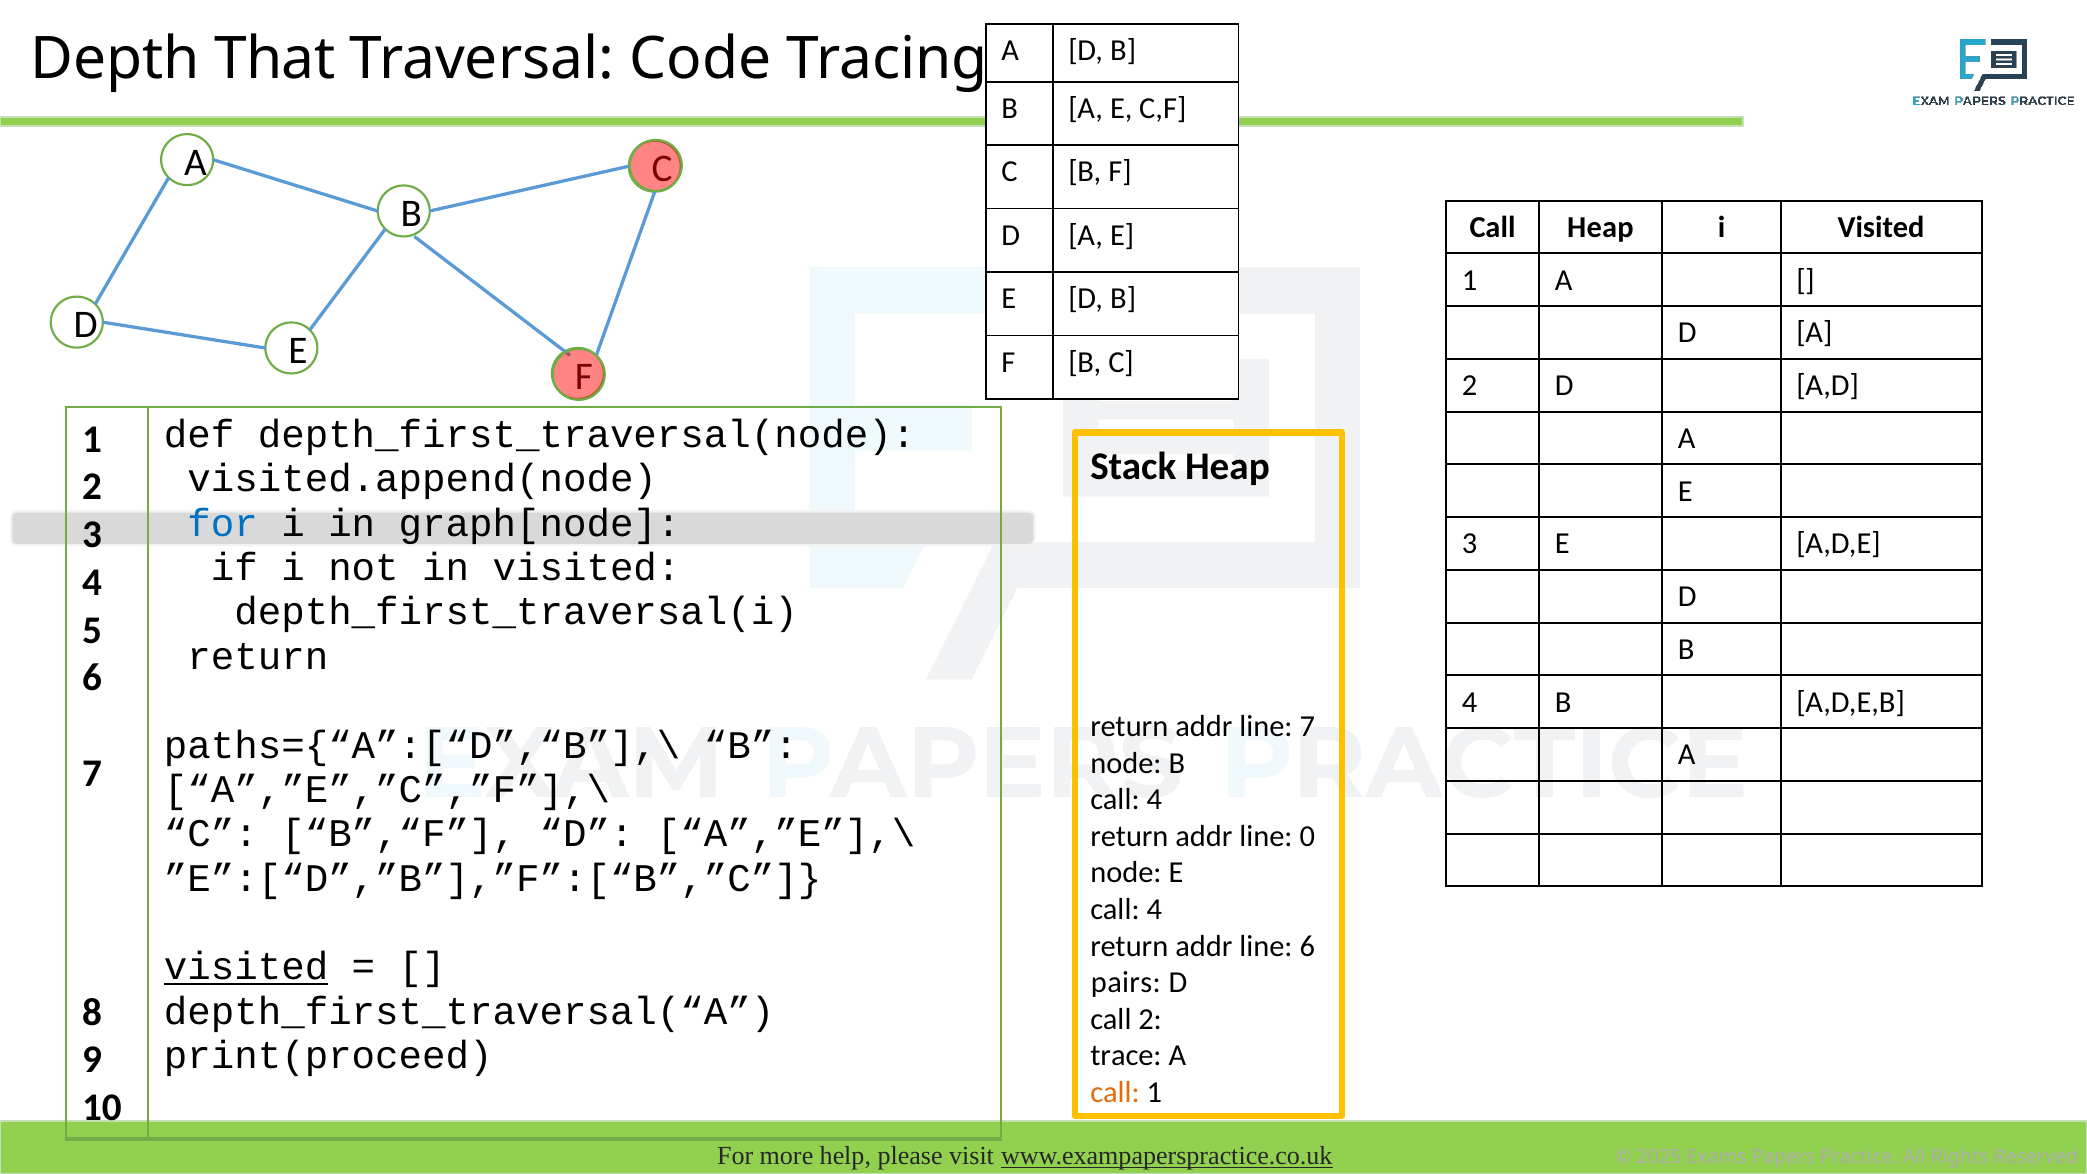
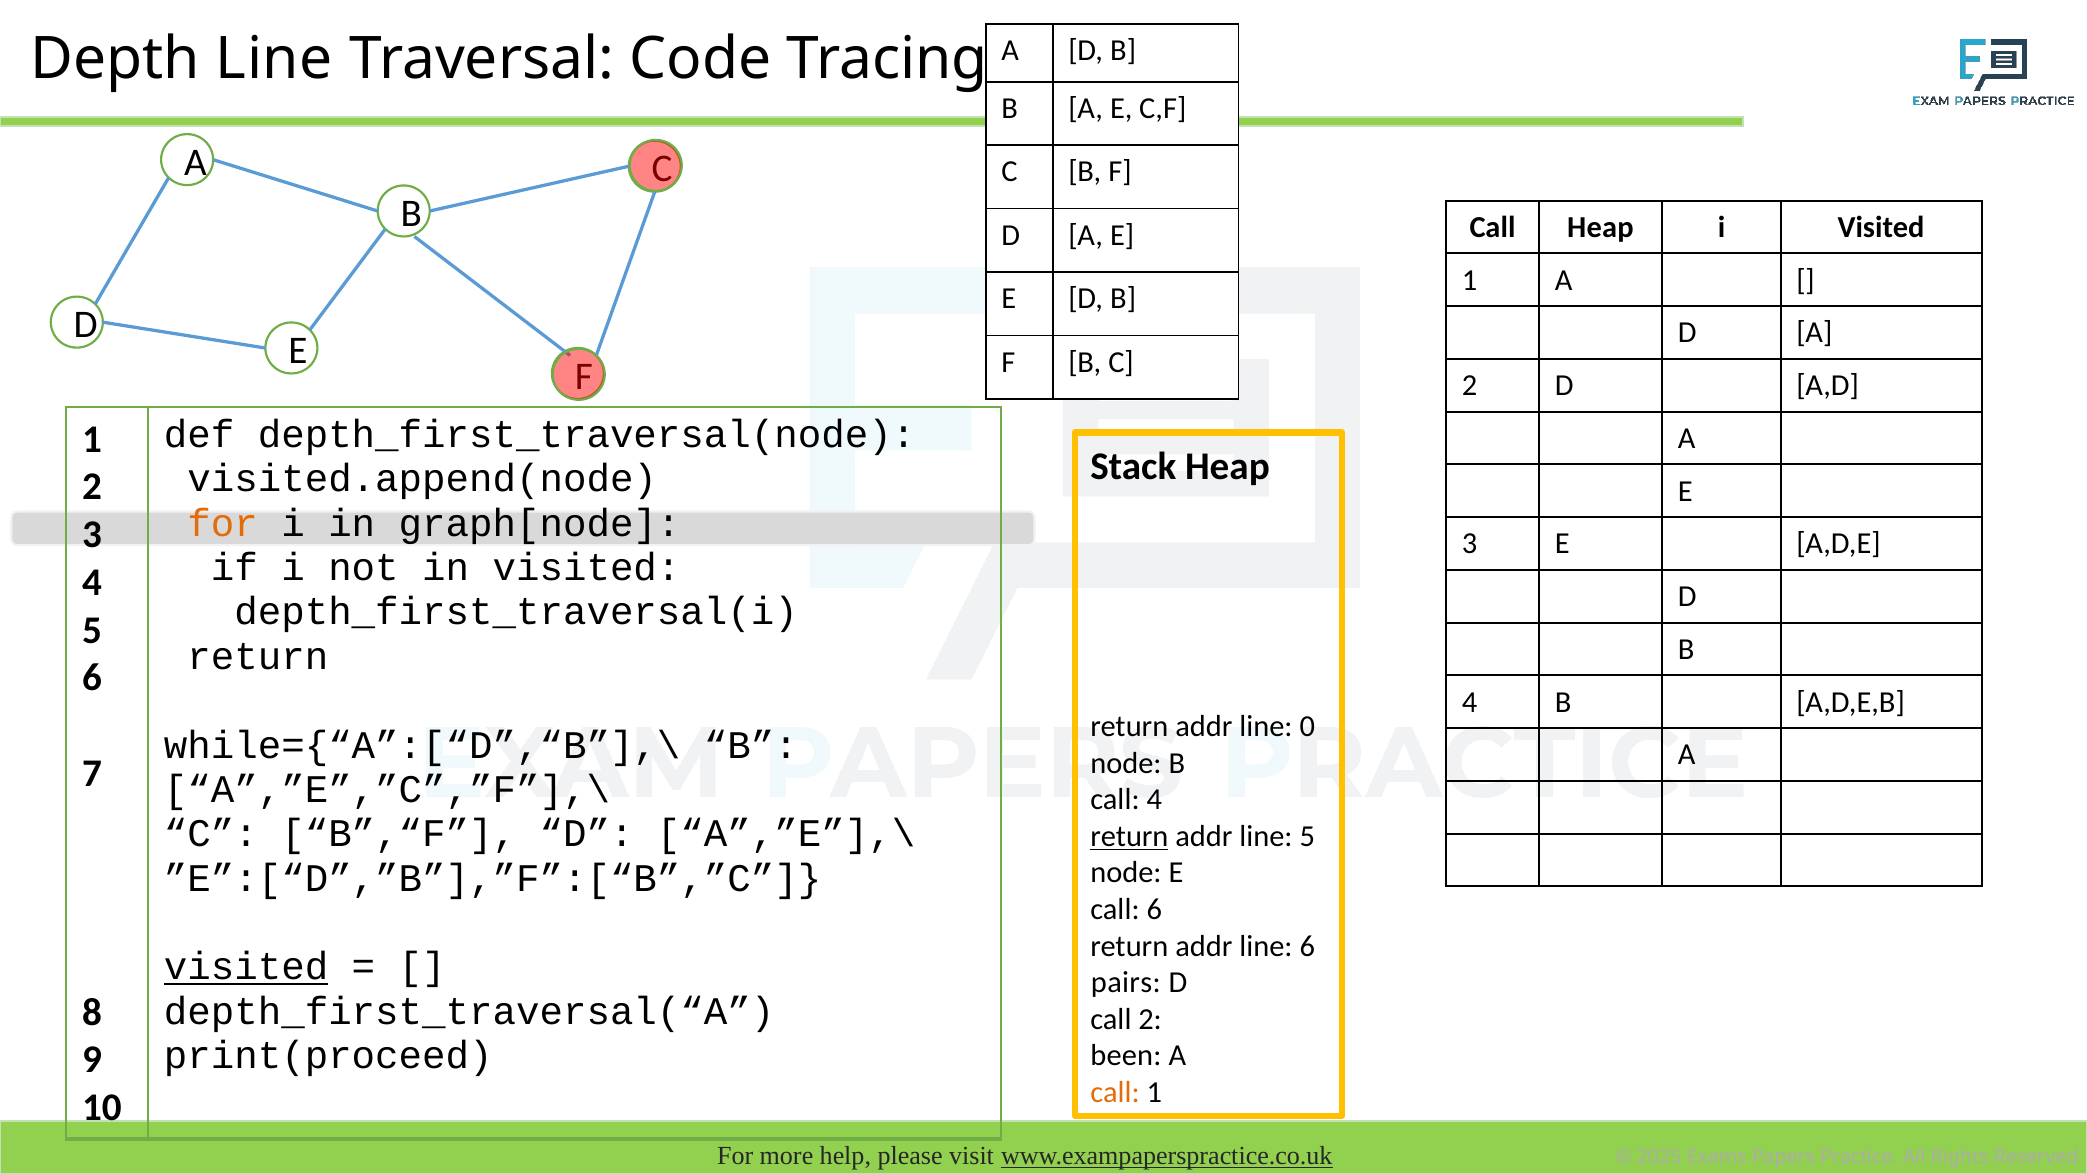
Depth That: That -> Line (274, 59)
for colour: blue -> orange (223, 523)
line 7: 7 -> 0 (1307, 727)
paths={“A”:[“D”,“B”],\: paths={“A”:[“D”,“B”],\ -> while={“A”:[“D”,“B”],\ (422, 745)
return underline: none -> present (1129, 836)
line 0: 0 -> 5 (1307, 836)
4: 4 -> 6 (1154, 909)
trace: trace -> been (1126, 1056)
